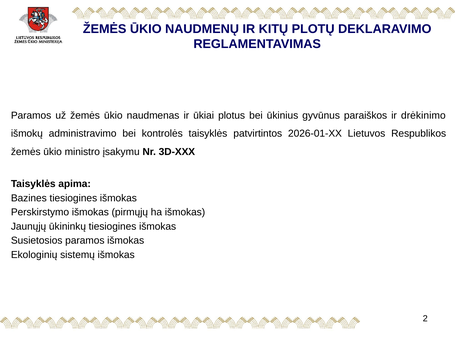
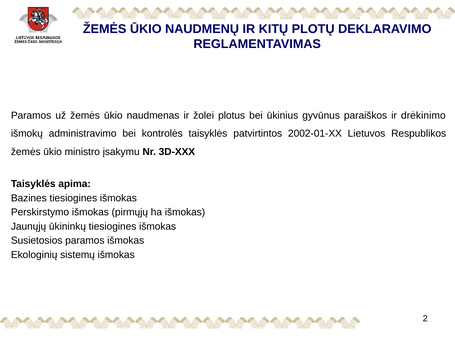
ūkiai: ūkiai -> žolei (204, 115)
2026-01-XX: 2026-01-XX -> 2002-01-XX (315, 134)
